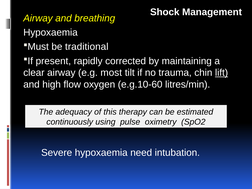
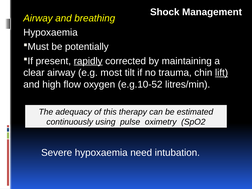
traditional: traditional -> potentially (87, 47)
rapidly underline: none -> present (88, 61)
e.g.10-60: e.g.10-60 -> e.g.10-52 (140, 85)
